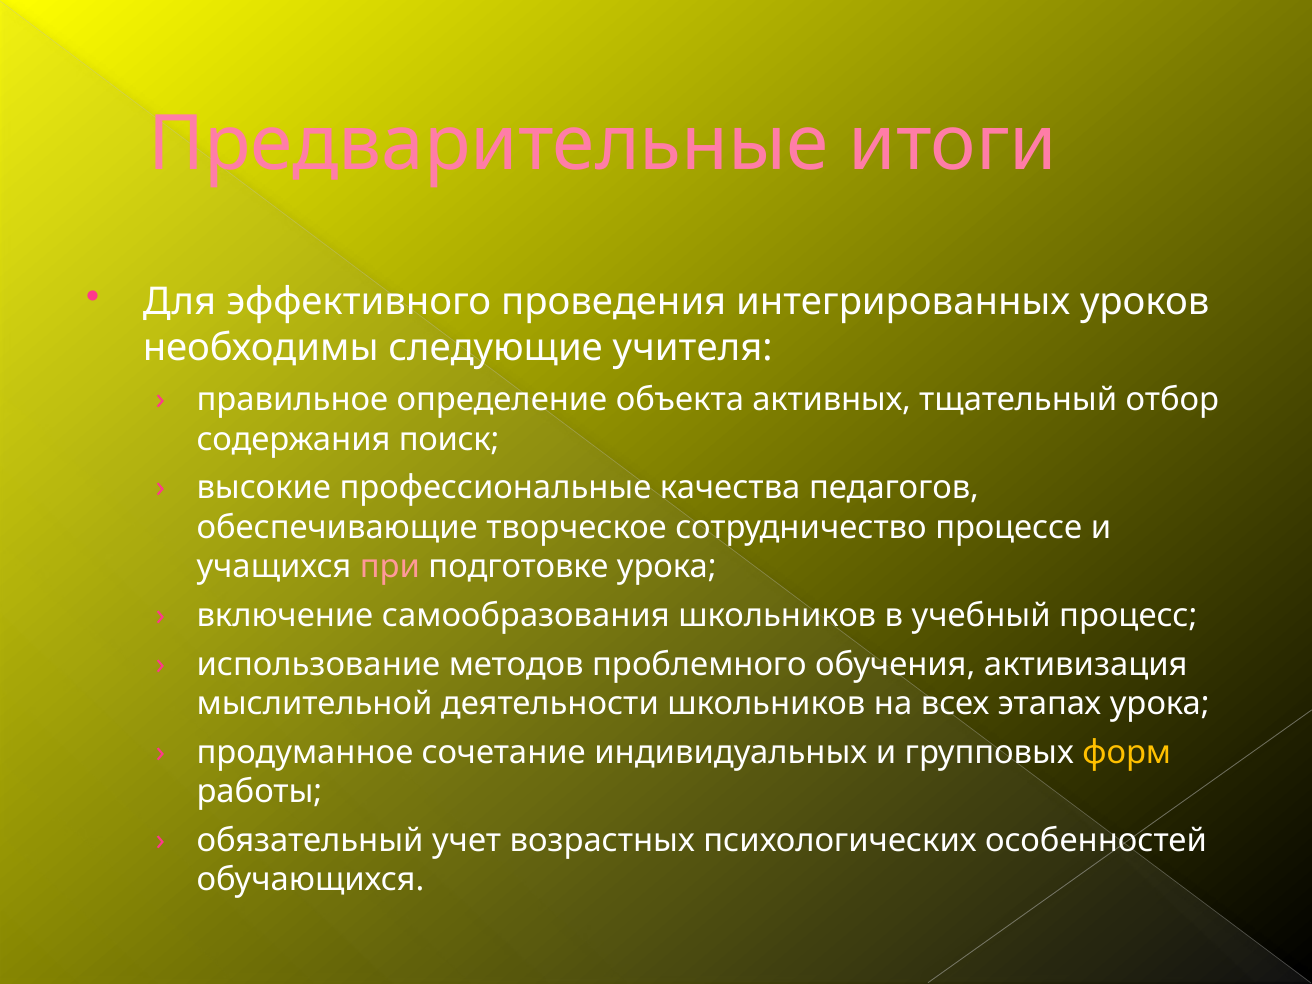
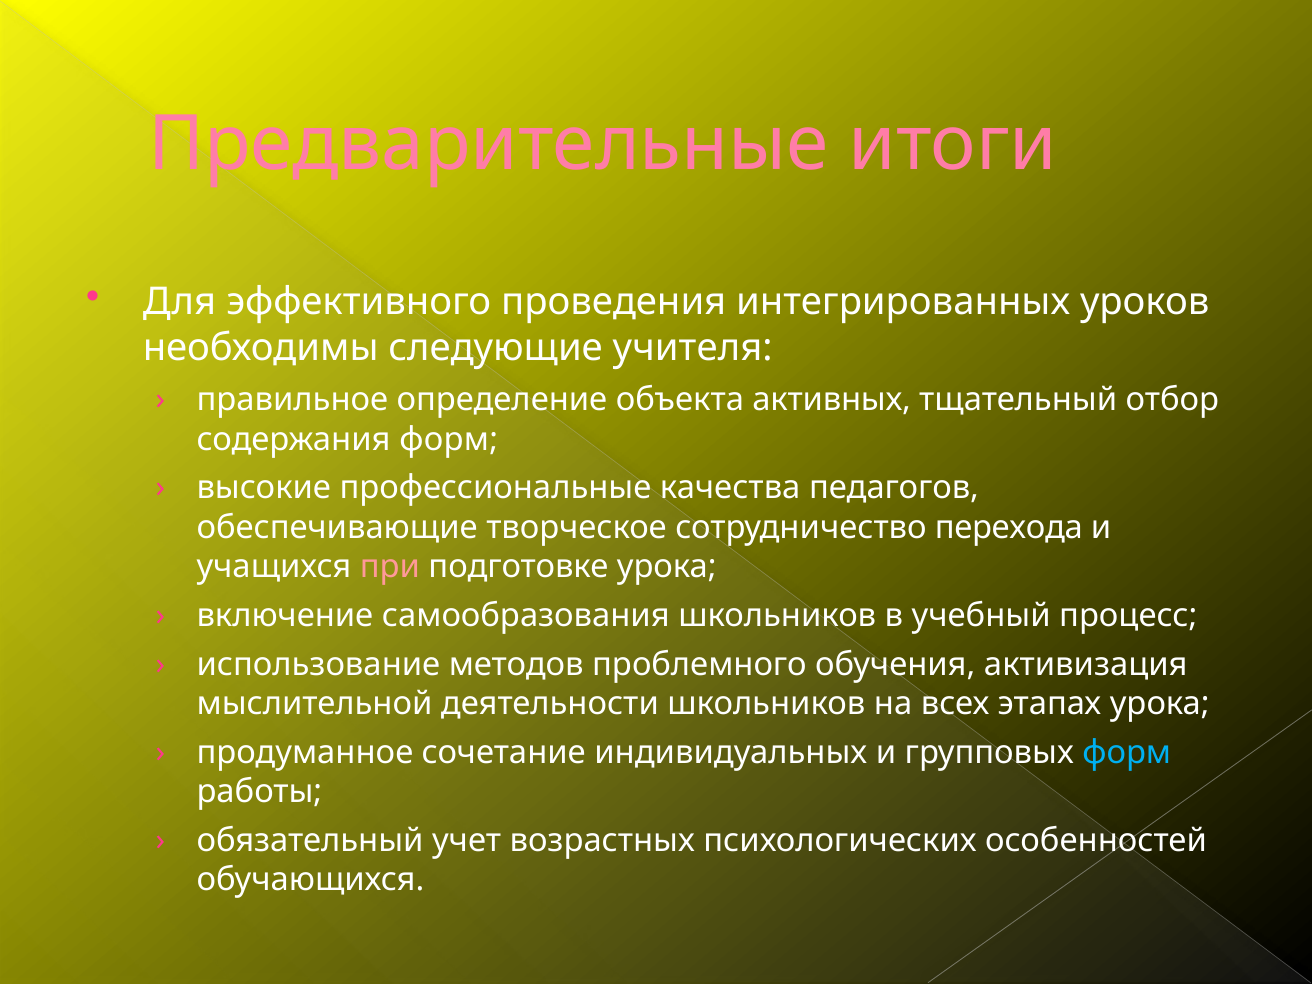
содержания поиск: поиск -> форм (449, 439)
процессе: процессе -> перехода (1009, 527)
форм colour: yellow -> light blue (1127, 753)
